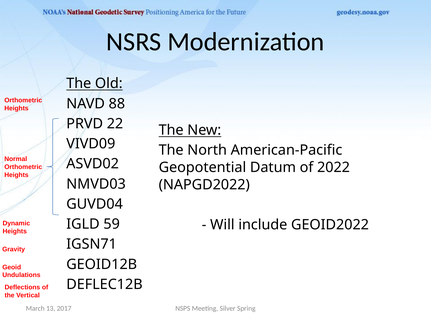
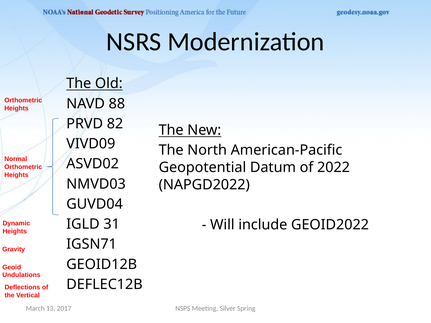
22: 22 -> 82 (115, 124)
59: 59 -> 31 (112, 224)
